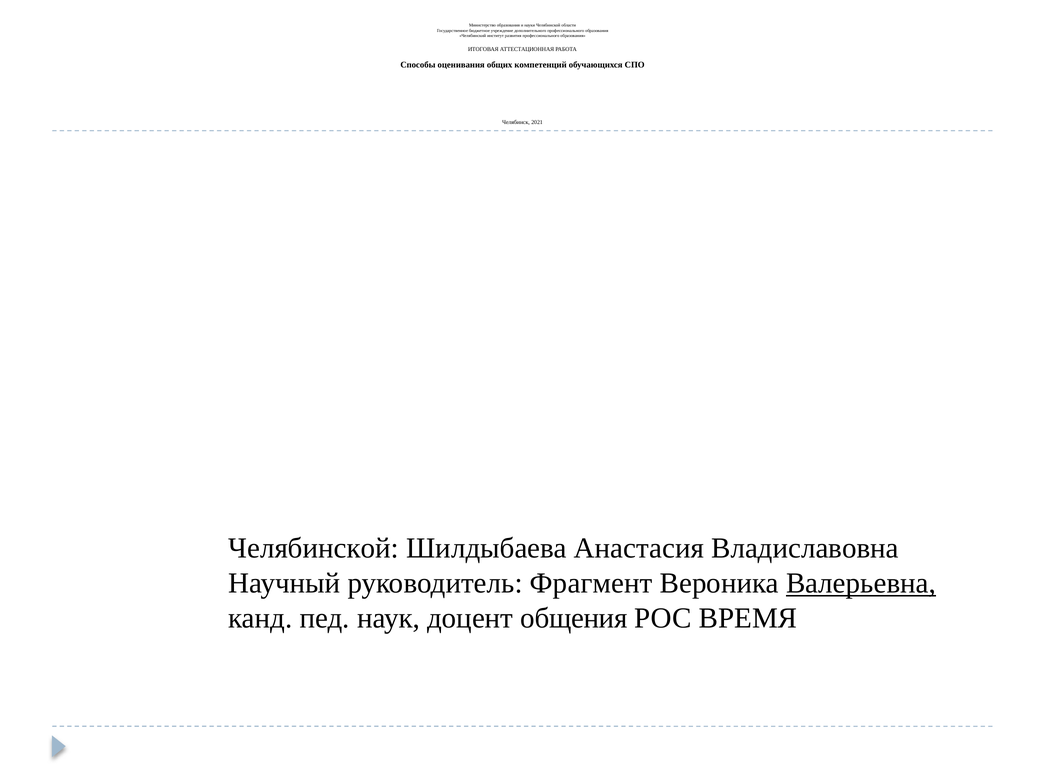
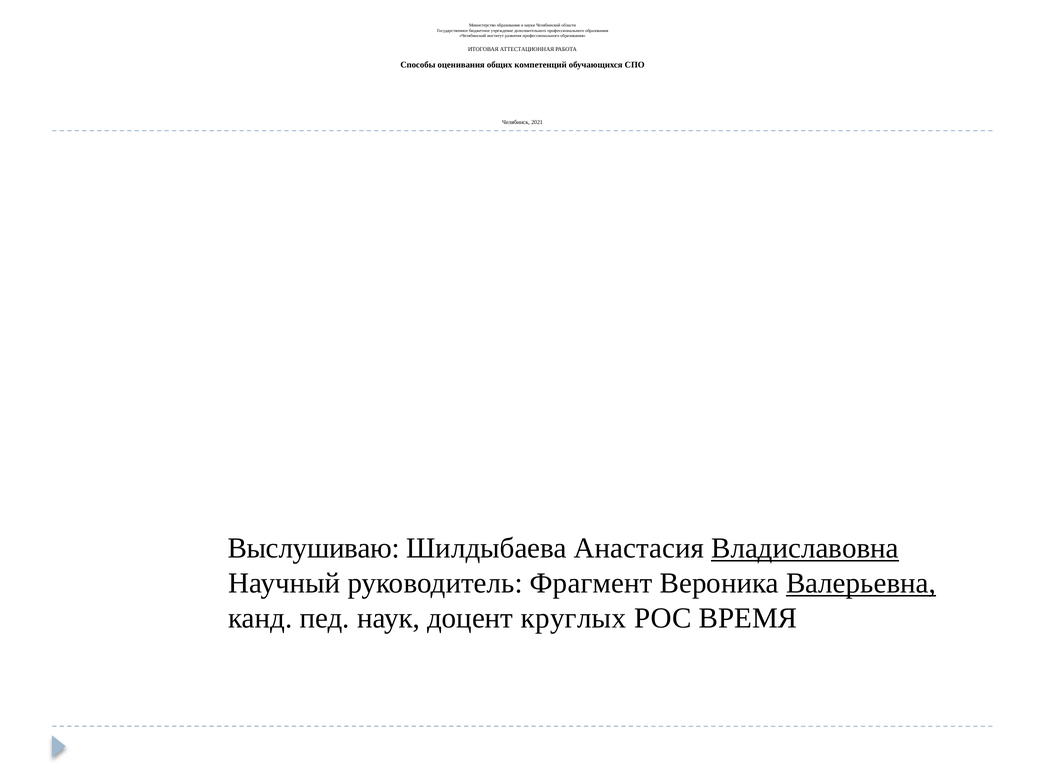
Челябинской: Челябинской -> Выслушиваю (314, 548)
Владиславовна underline: none -> present (805, 548)
общения: общения -> круглых (574, 618)
